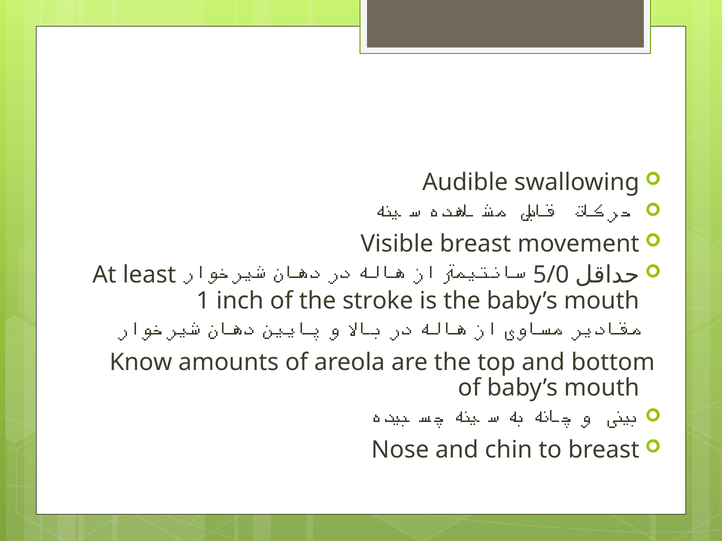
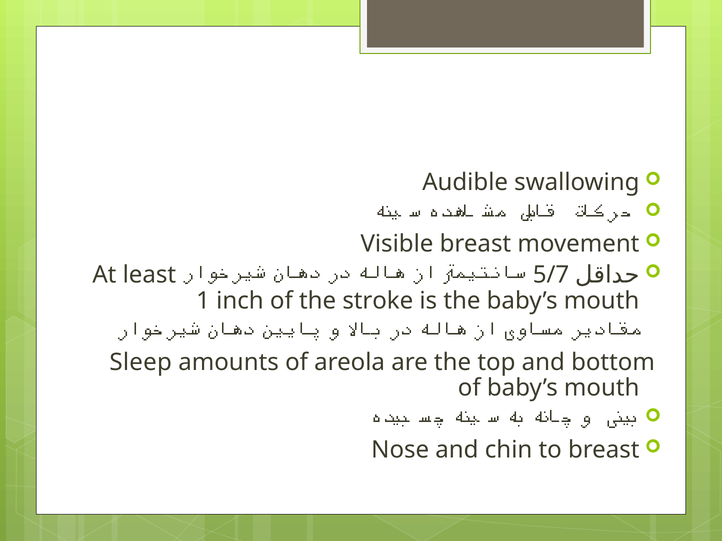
5/0: 5/0 -> 5/7 (551, 275)
Know: Know -> Sleep (141, 362)
